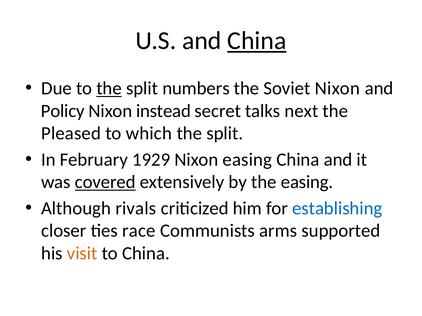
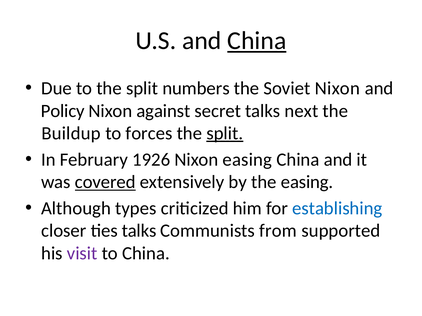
the underline: present -> none (109, 89)
instead: instead -> against (163, 111)
Pleased: Pleased -> Buildup (71, 134)
which: which -> forces (149, 134)
split underline: none -> present (225, 134)
1929: 1929 -> 1926 (151, 160)
rivals: rivals -> types (136, 209)
ties race: race -> talks (139, 231)
arms: arms -> from (278, 231)
visit colour: orange -> purple (82, 254)
